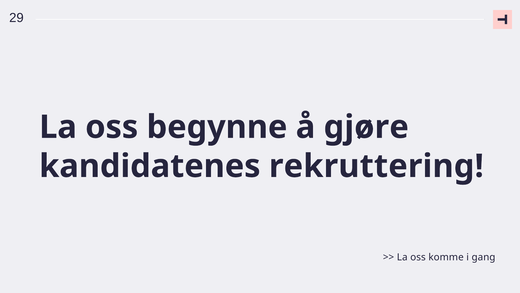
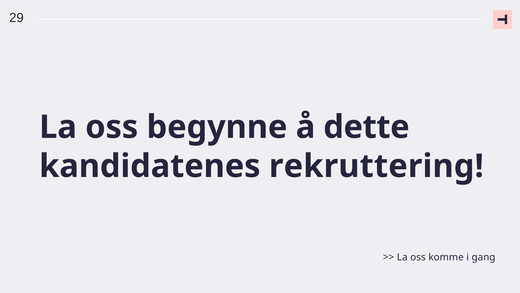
gjøre: gjøre -> dette (366, 127)
